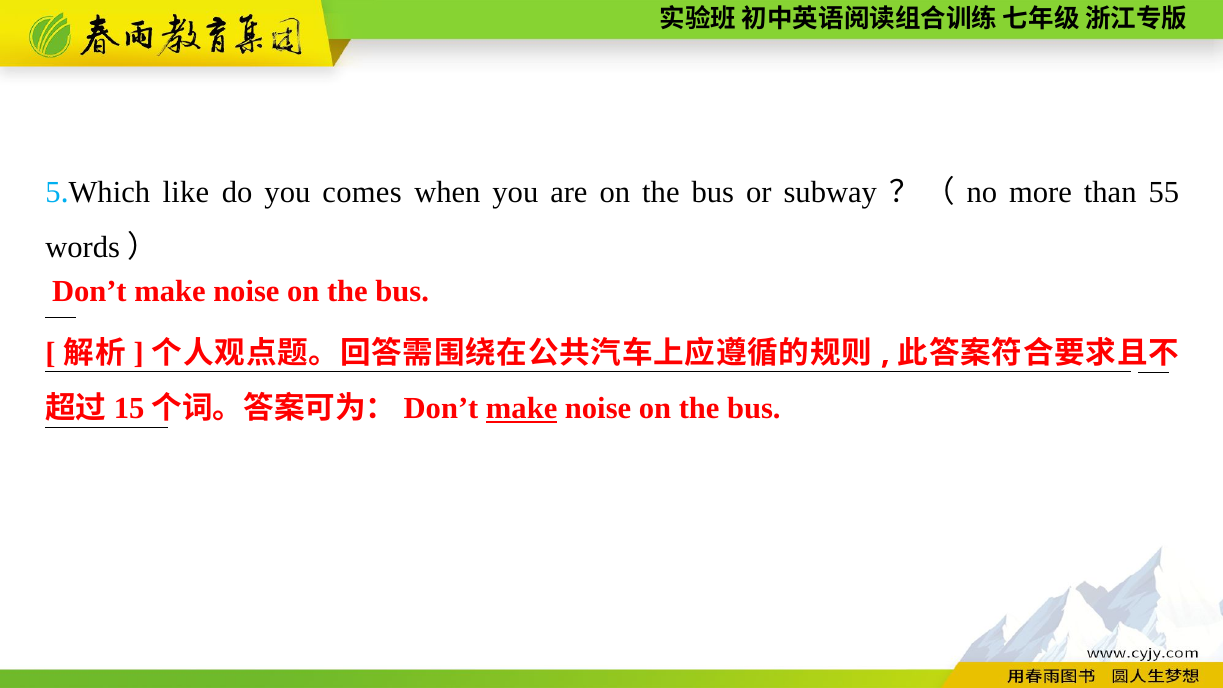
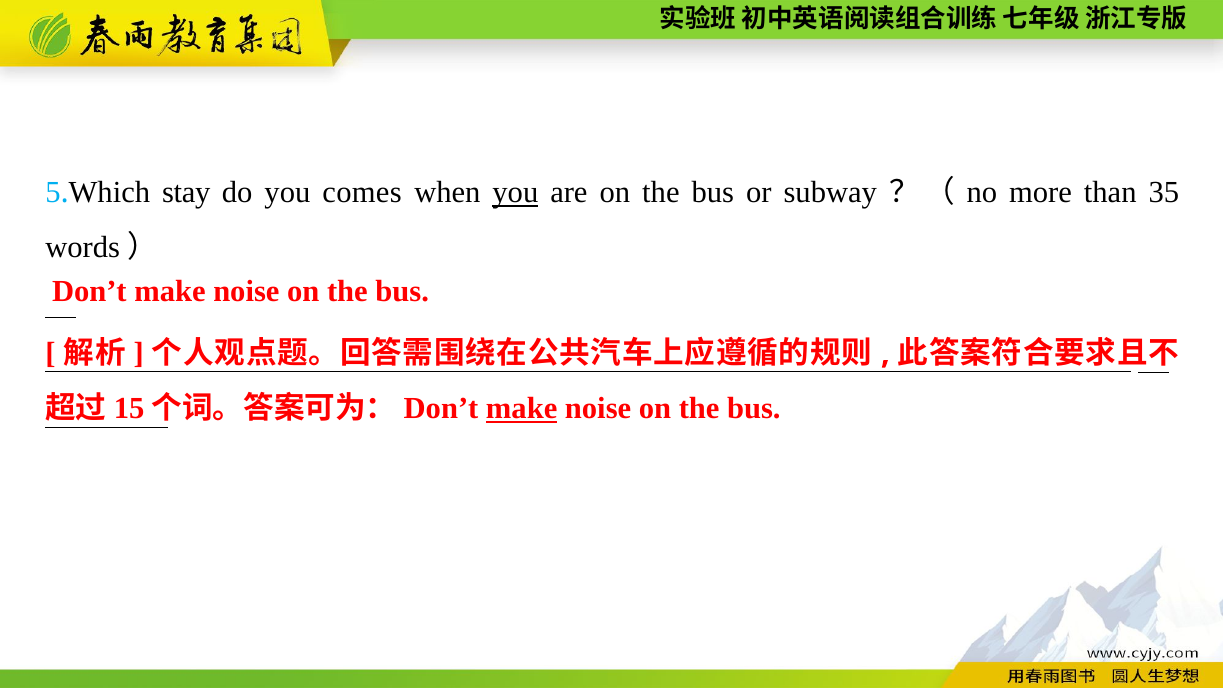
like: like -> stay (186, 193)
you underline: none -> present (515, 193)
55: 55 -> 35 (1164, 193)
